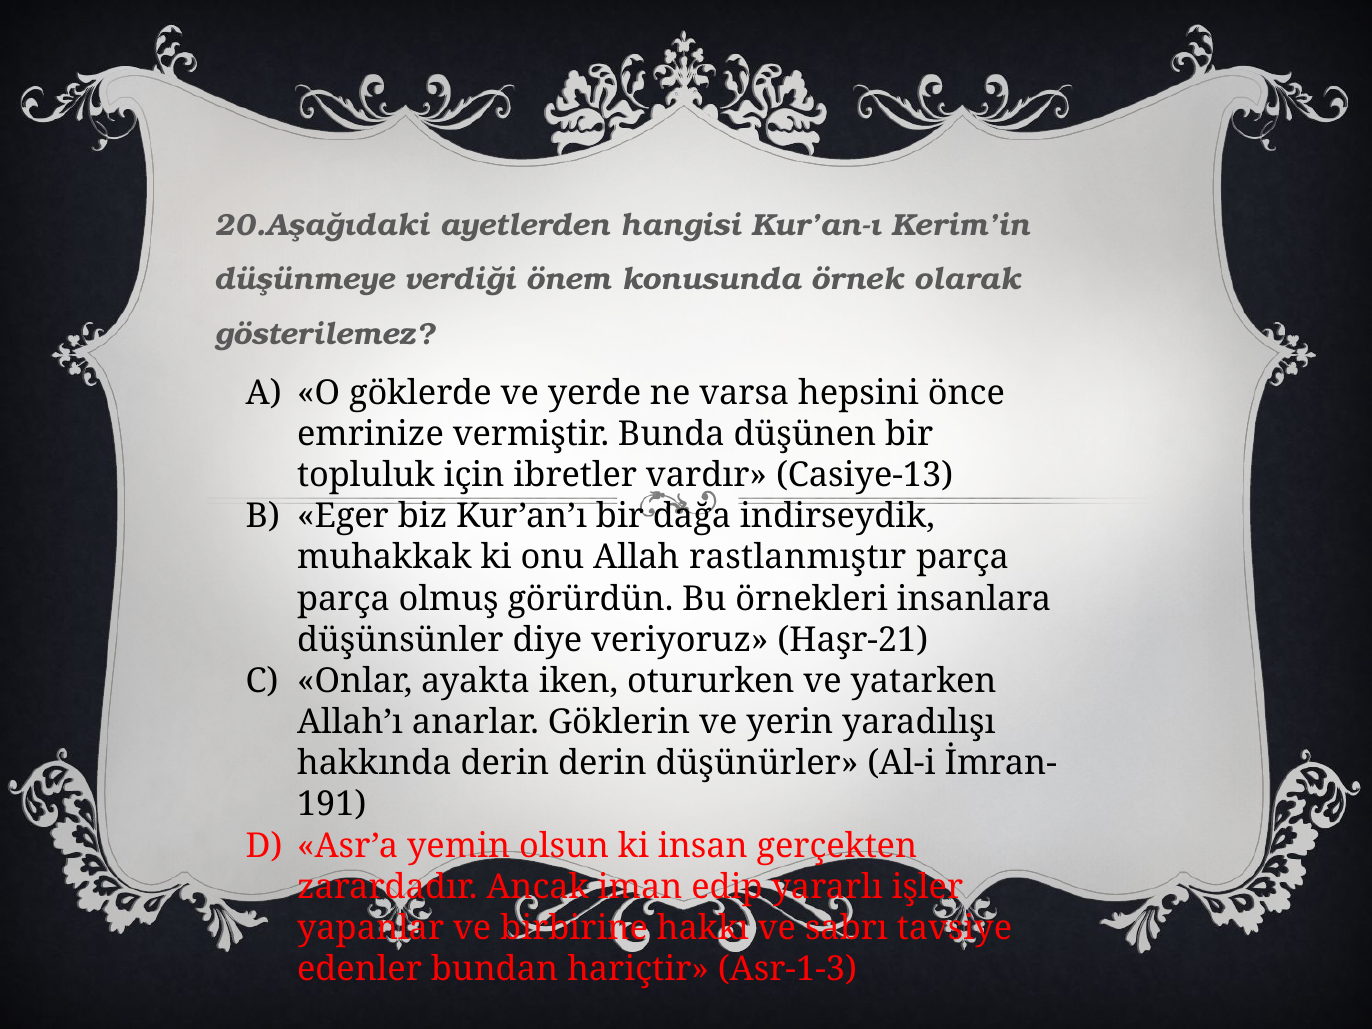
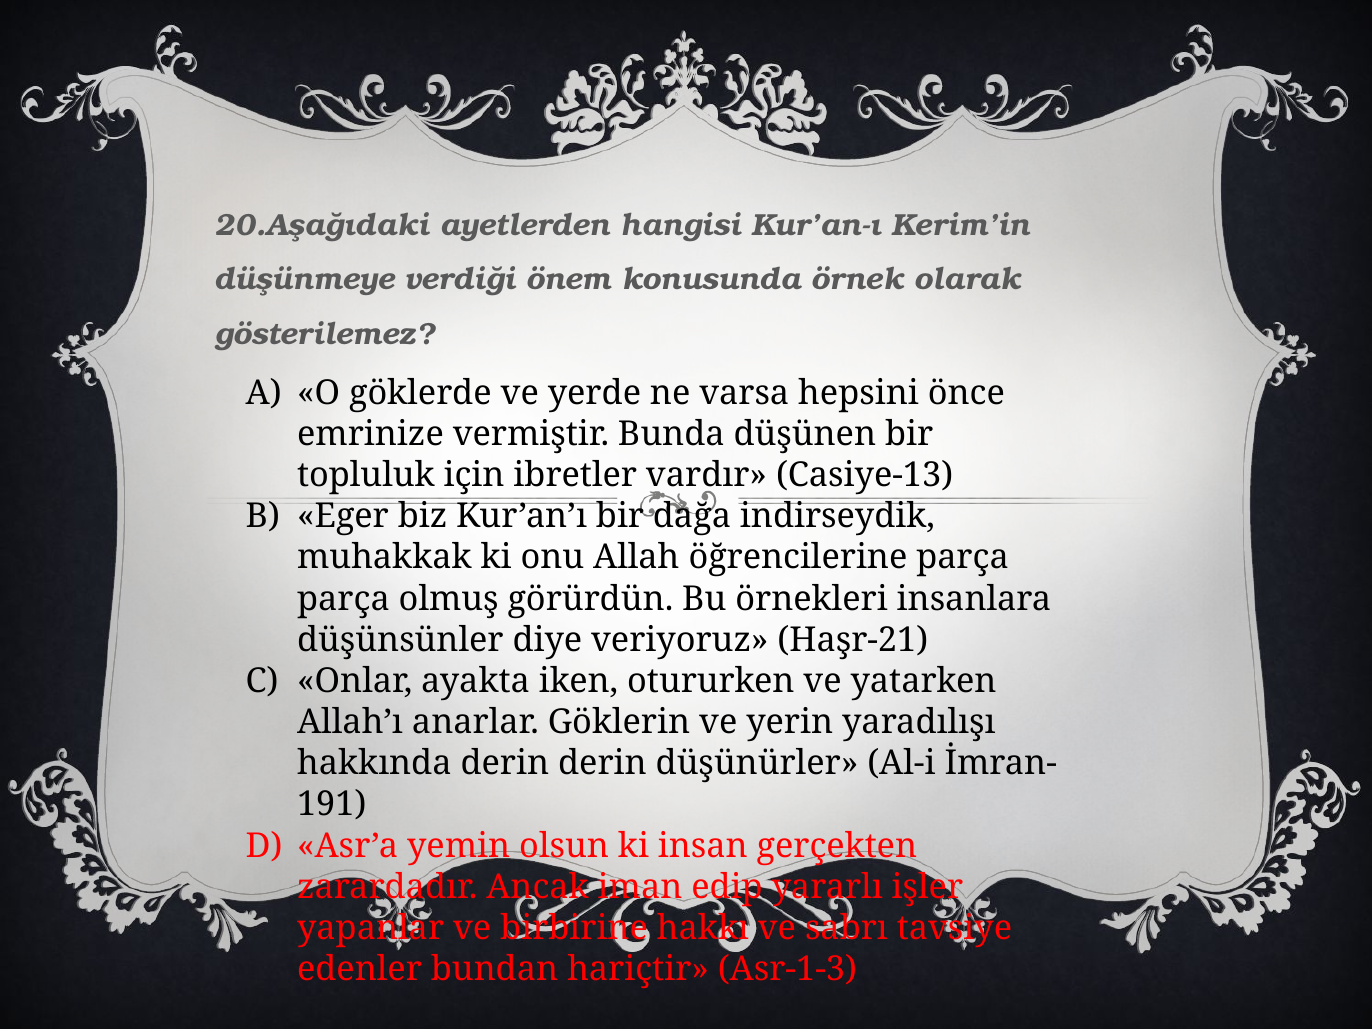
rastlanmıştır: rastlanmıştır -> öğrencilerine (798, 558)
